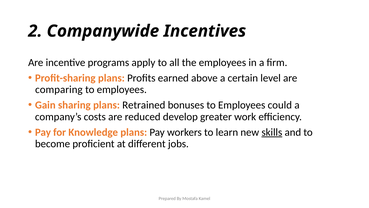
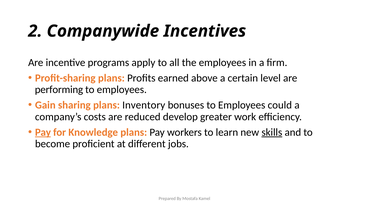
comparing: comparing -> performing (59, 89)
Retrained: Retrained -> Inventory (144, 105)
Pay underline: none -> present (43, 132)
